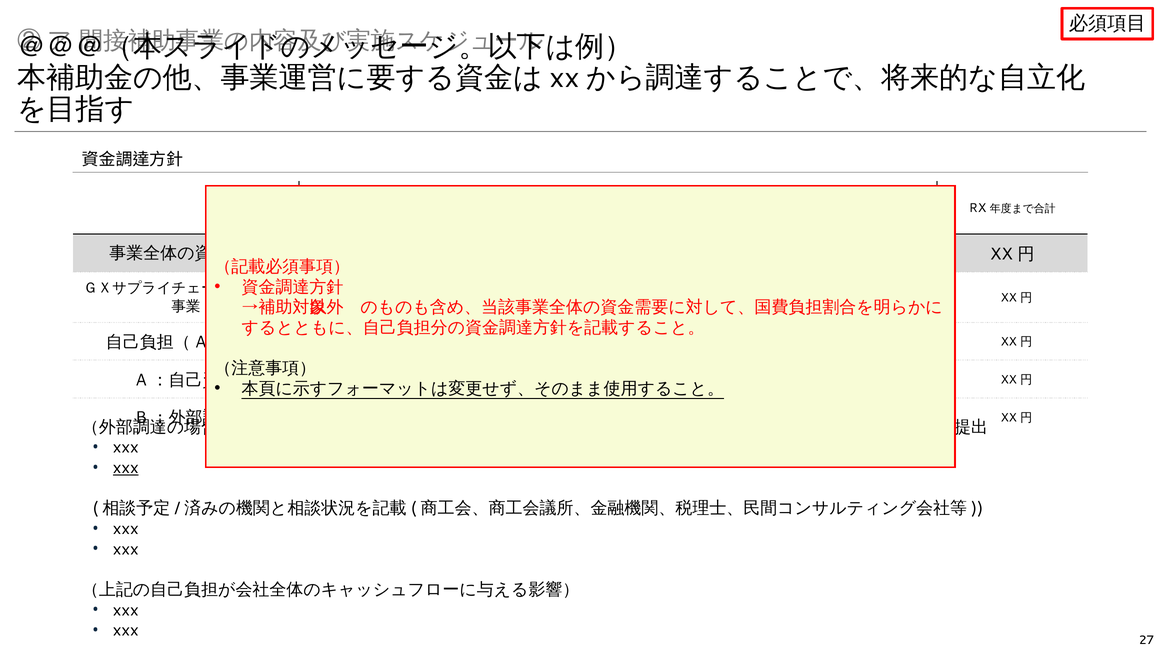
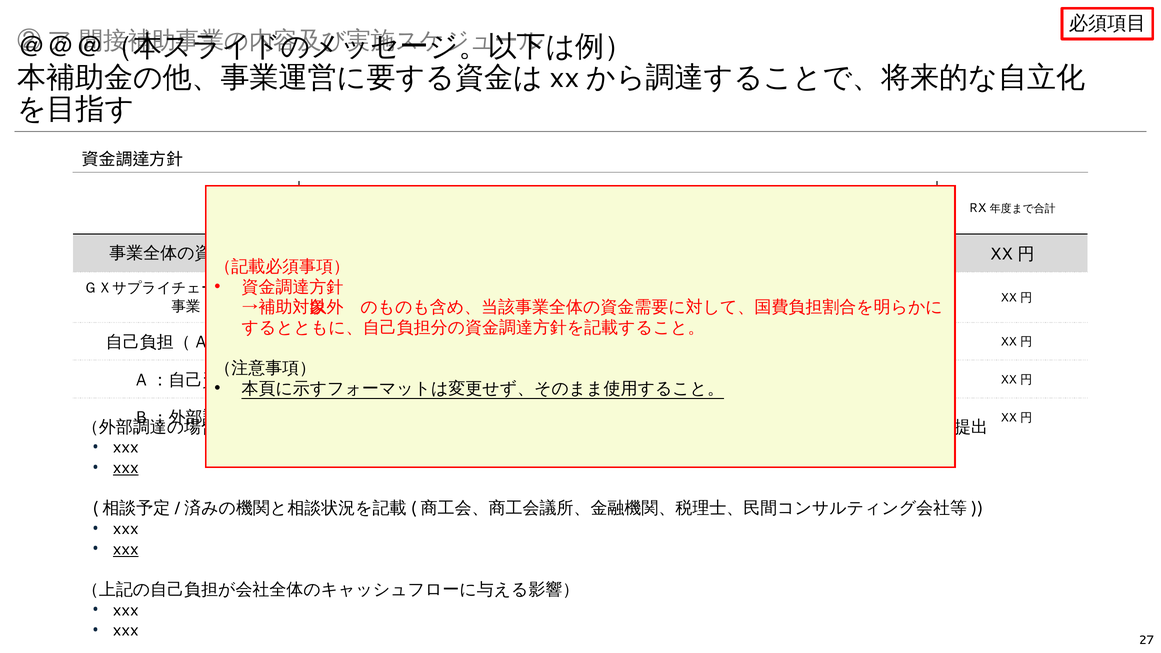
xxx underline: none -> present (126, 549)
